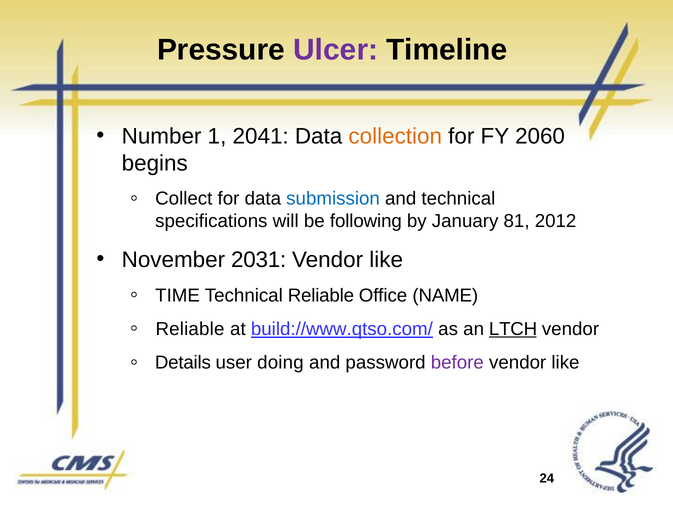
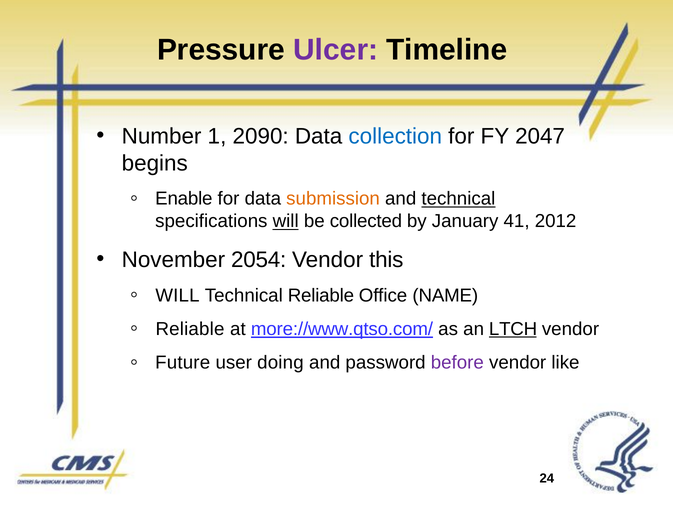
2041: 2041 -> 2090 (261, 136)
collection colour: orange -> blue (395, 136)
2060: 2060 -> 2047 (540, 136)
Collect: Collect -> Enable (184, 199)
submission colour: blue -> orange (333, 199)
technical underline: none -> present (458, 199)
will underline: none -> present (286, 221)
following: following -> collected (366, 221)
81: 81 -> 41 (517, 221)
2031: 2031 -> 2054 (259, 260)
like: like -> this (386, 260)
TIME: TIME -> WILL (177, 295)
build://www.qtso.com/: build://www.qtso.com/ -> more://www.qtso.com/ (342, 329)
Details: Details -> Future (183, 362)
